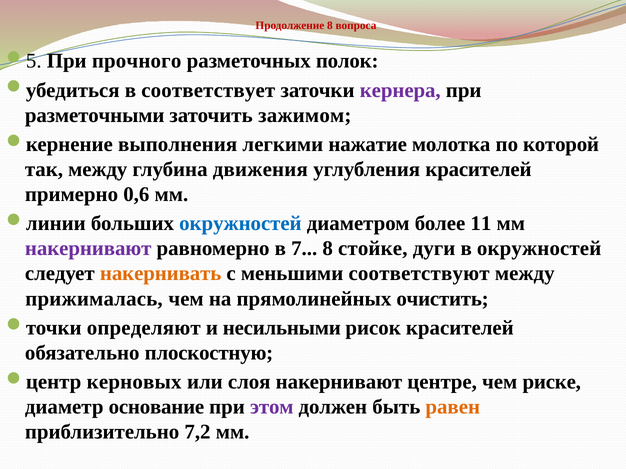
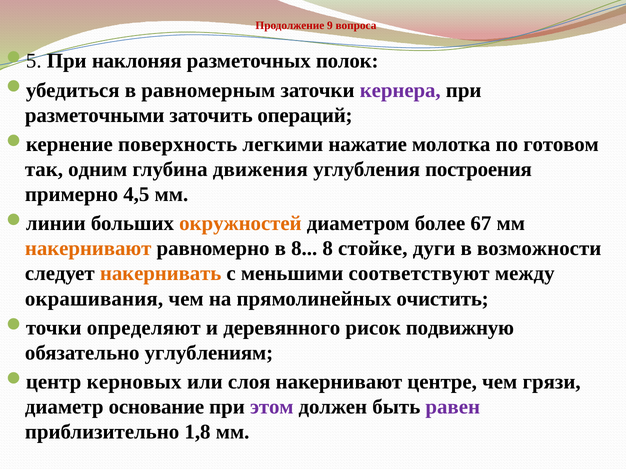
Продолжение 8: 8 -> 9 (330, 25)
прочного: прочного -> наклоняя (137, 61)
соответствует: соответствует -> равномерным (208, 90)
зажимом: зажимом -> операций (305, 115)
выполнения: выполнения -> поверхность (178, 145)
которой: которой -> готовом (561, 145)
так между: между -> одним (98, 170)
углубления красителей: красителей -> построения (479, 170)
0,6: 0,6 -> 4,5 (136, 195)
окружностей colour: blue -> orange (240, 224)
11: 11 -> 67 (481, 224)
накернивают colour: purple -> orange (88, 249)
в 7: 7 -> 8 (304, 249)
в окружностей: окружностей -> возможности (539, 249)
прижималась: прижималась -> окрашивания (94, 299)
несильными: несильными -> деревянного (282, 328)
рисок красителей: красителей -> подвижную (460, 328)
плоскостную: плоскостную -> углублениям (209, 353)
риске: риске -> грязи (552, 382)
равен colour: orange -> purple (453, 407)
7,2: 7,2 -> 1,8 (197, 432)
